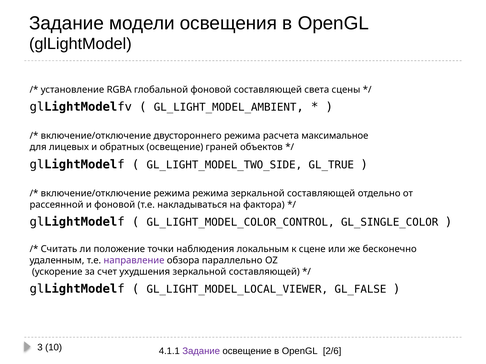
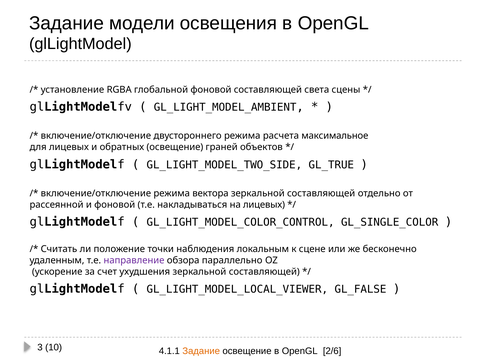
режима режима: режима -> вектора (210, 194)
на фактора: фактора -> лицевых (264, 205)
Задание colour: purple -> orange (201, 351)
